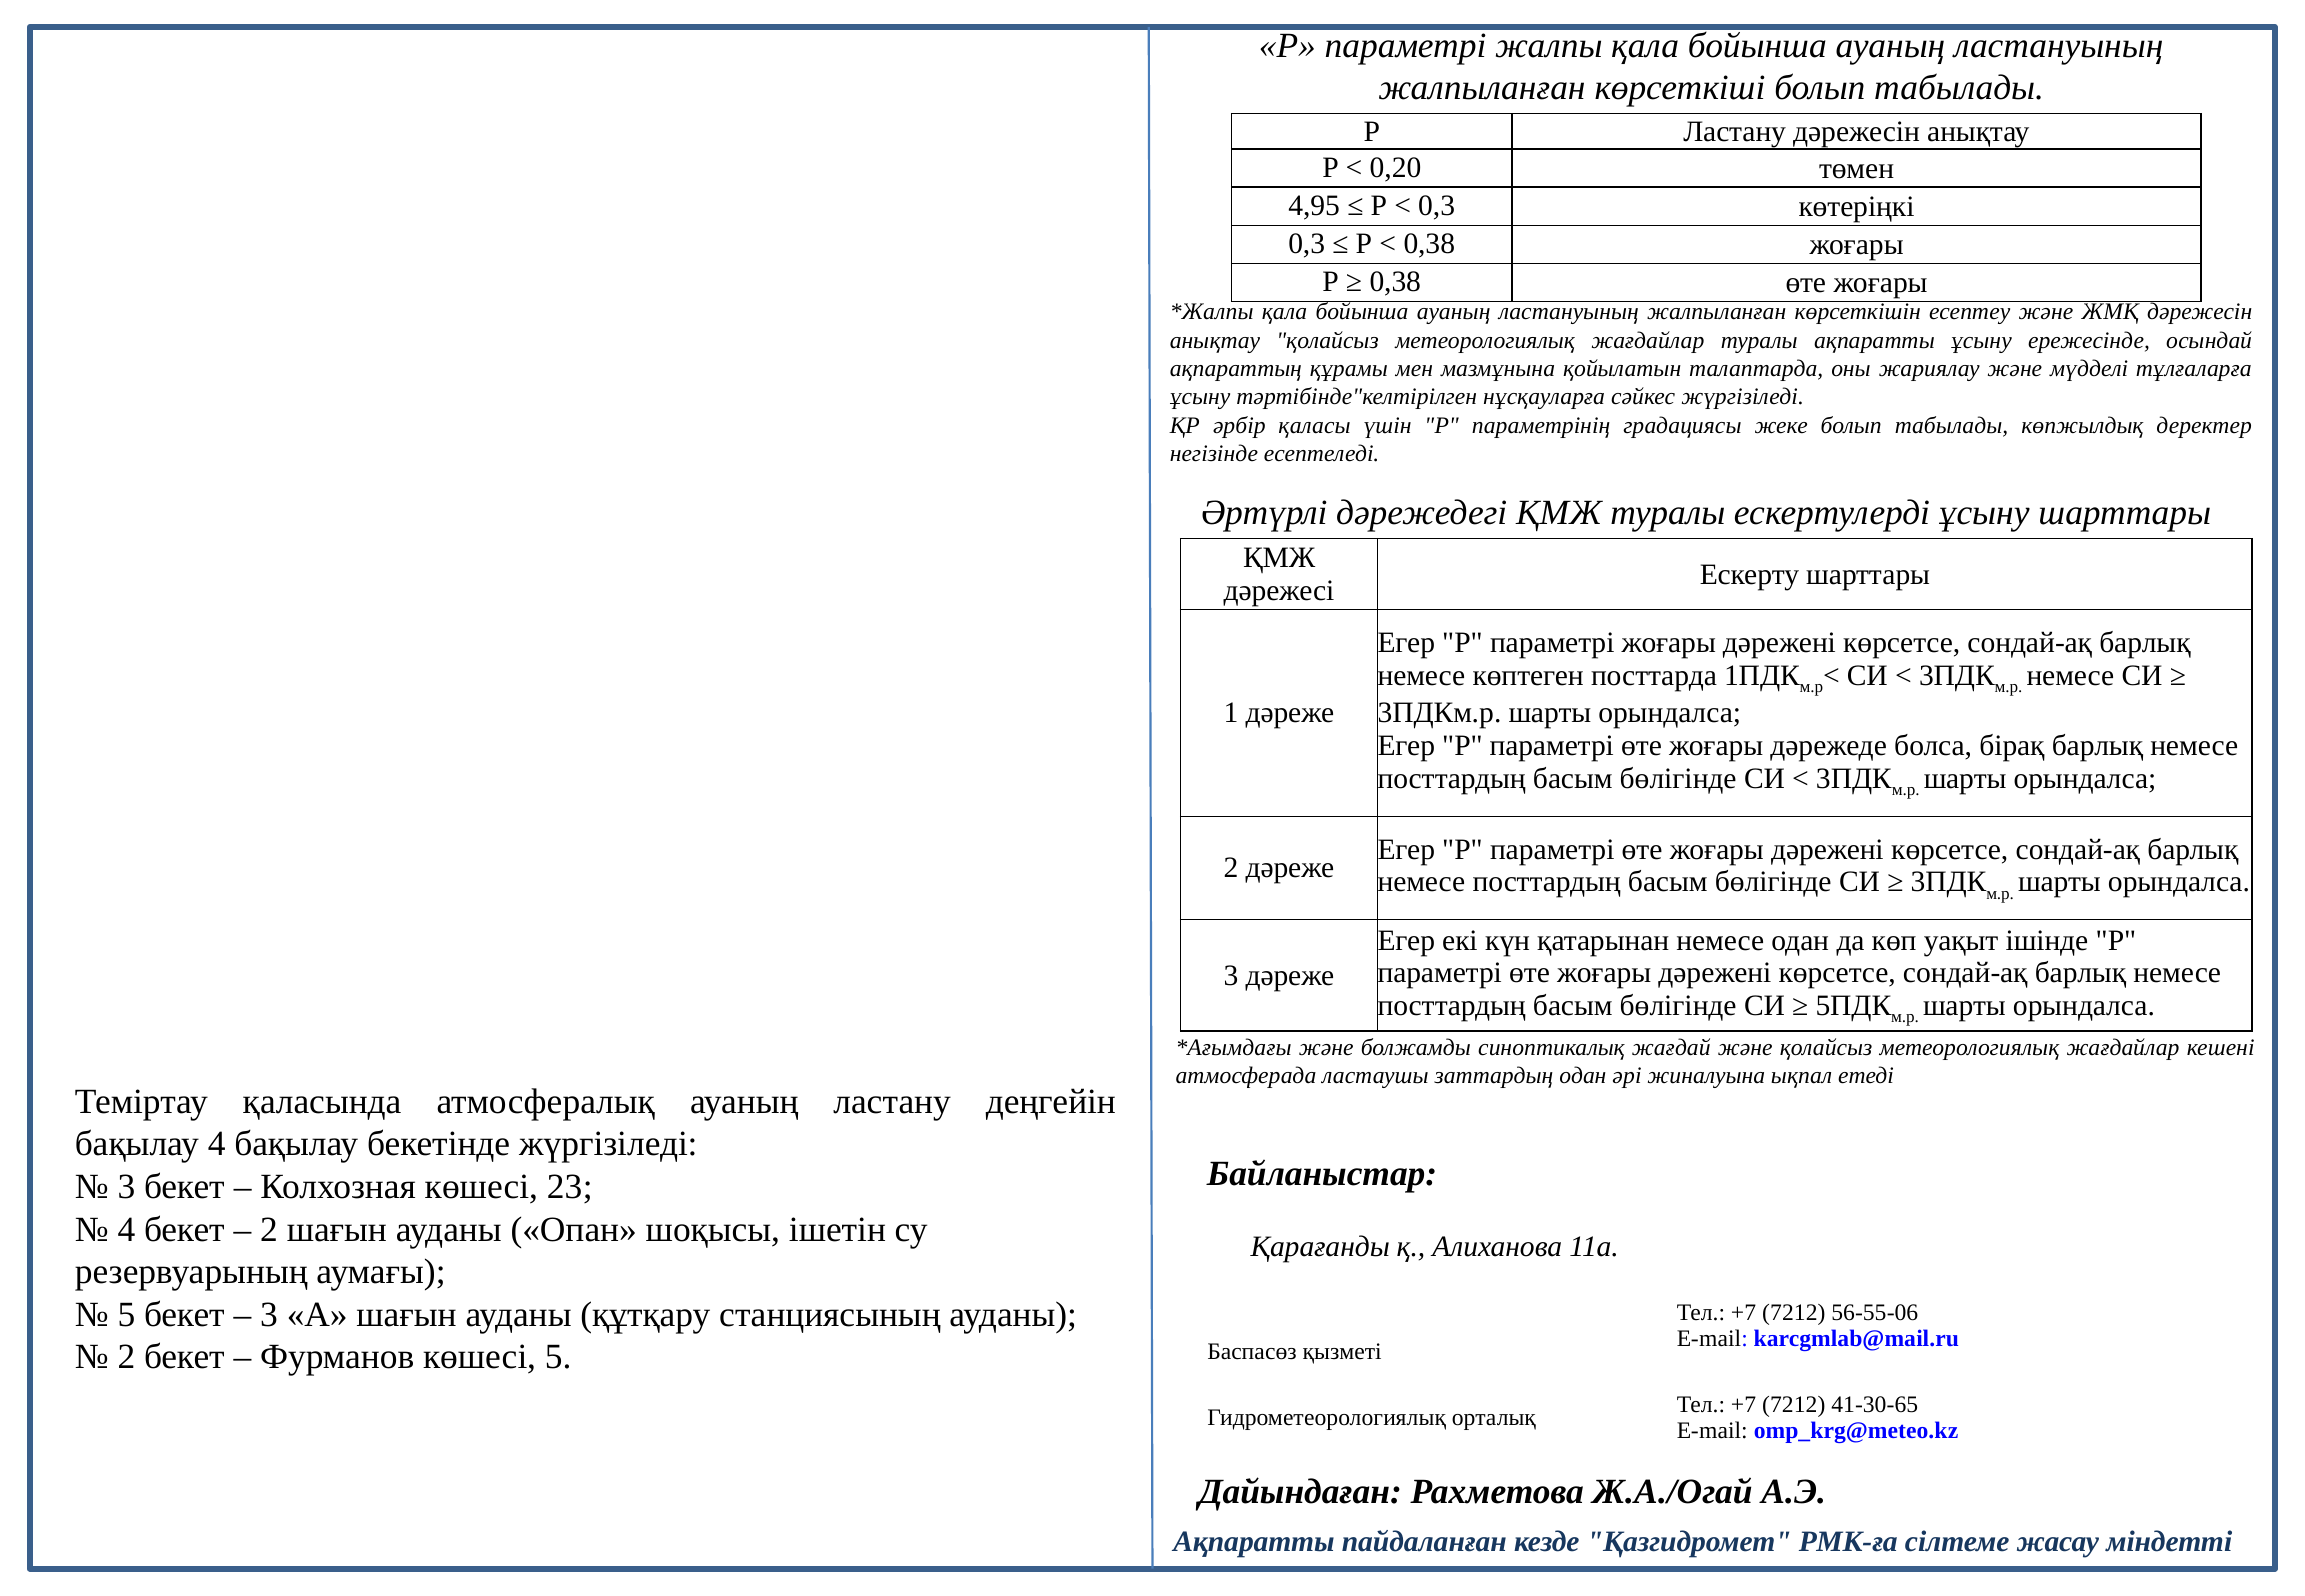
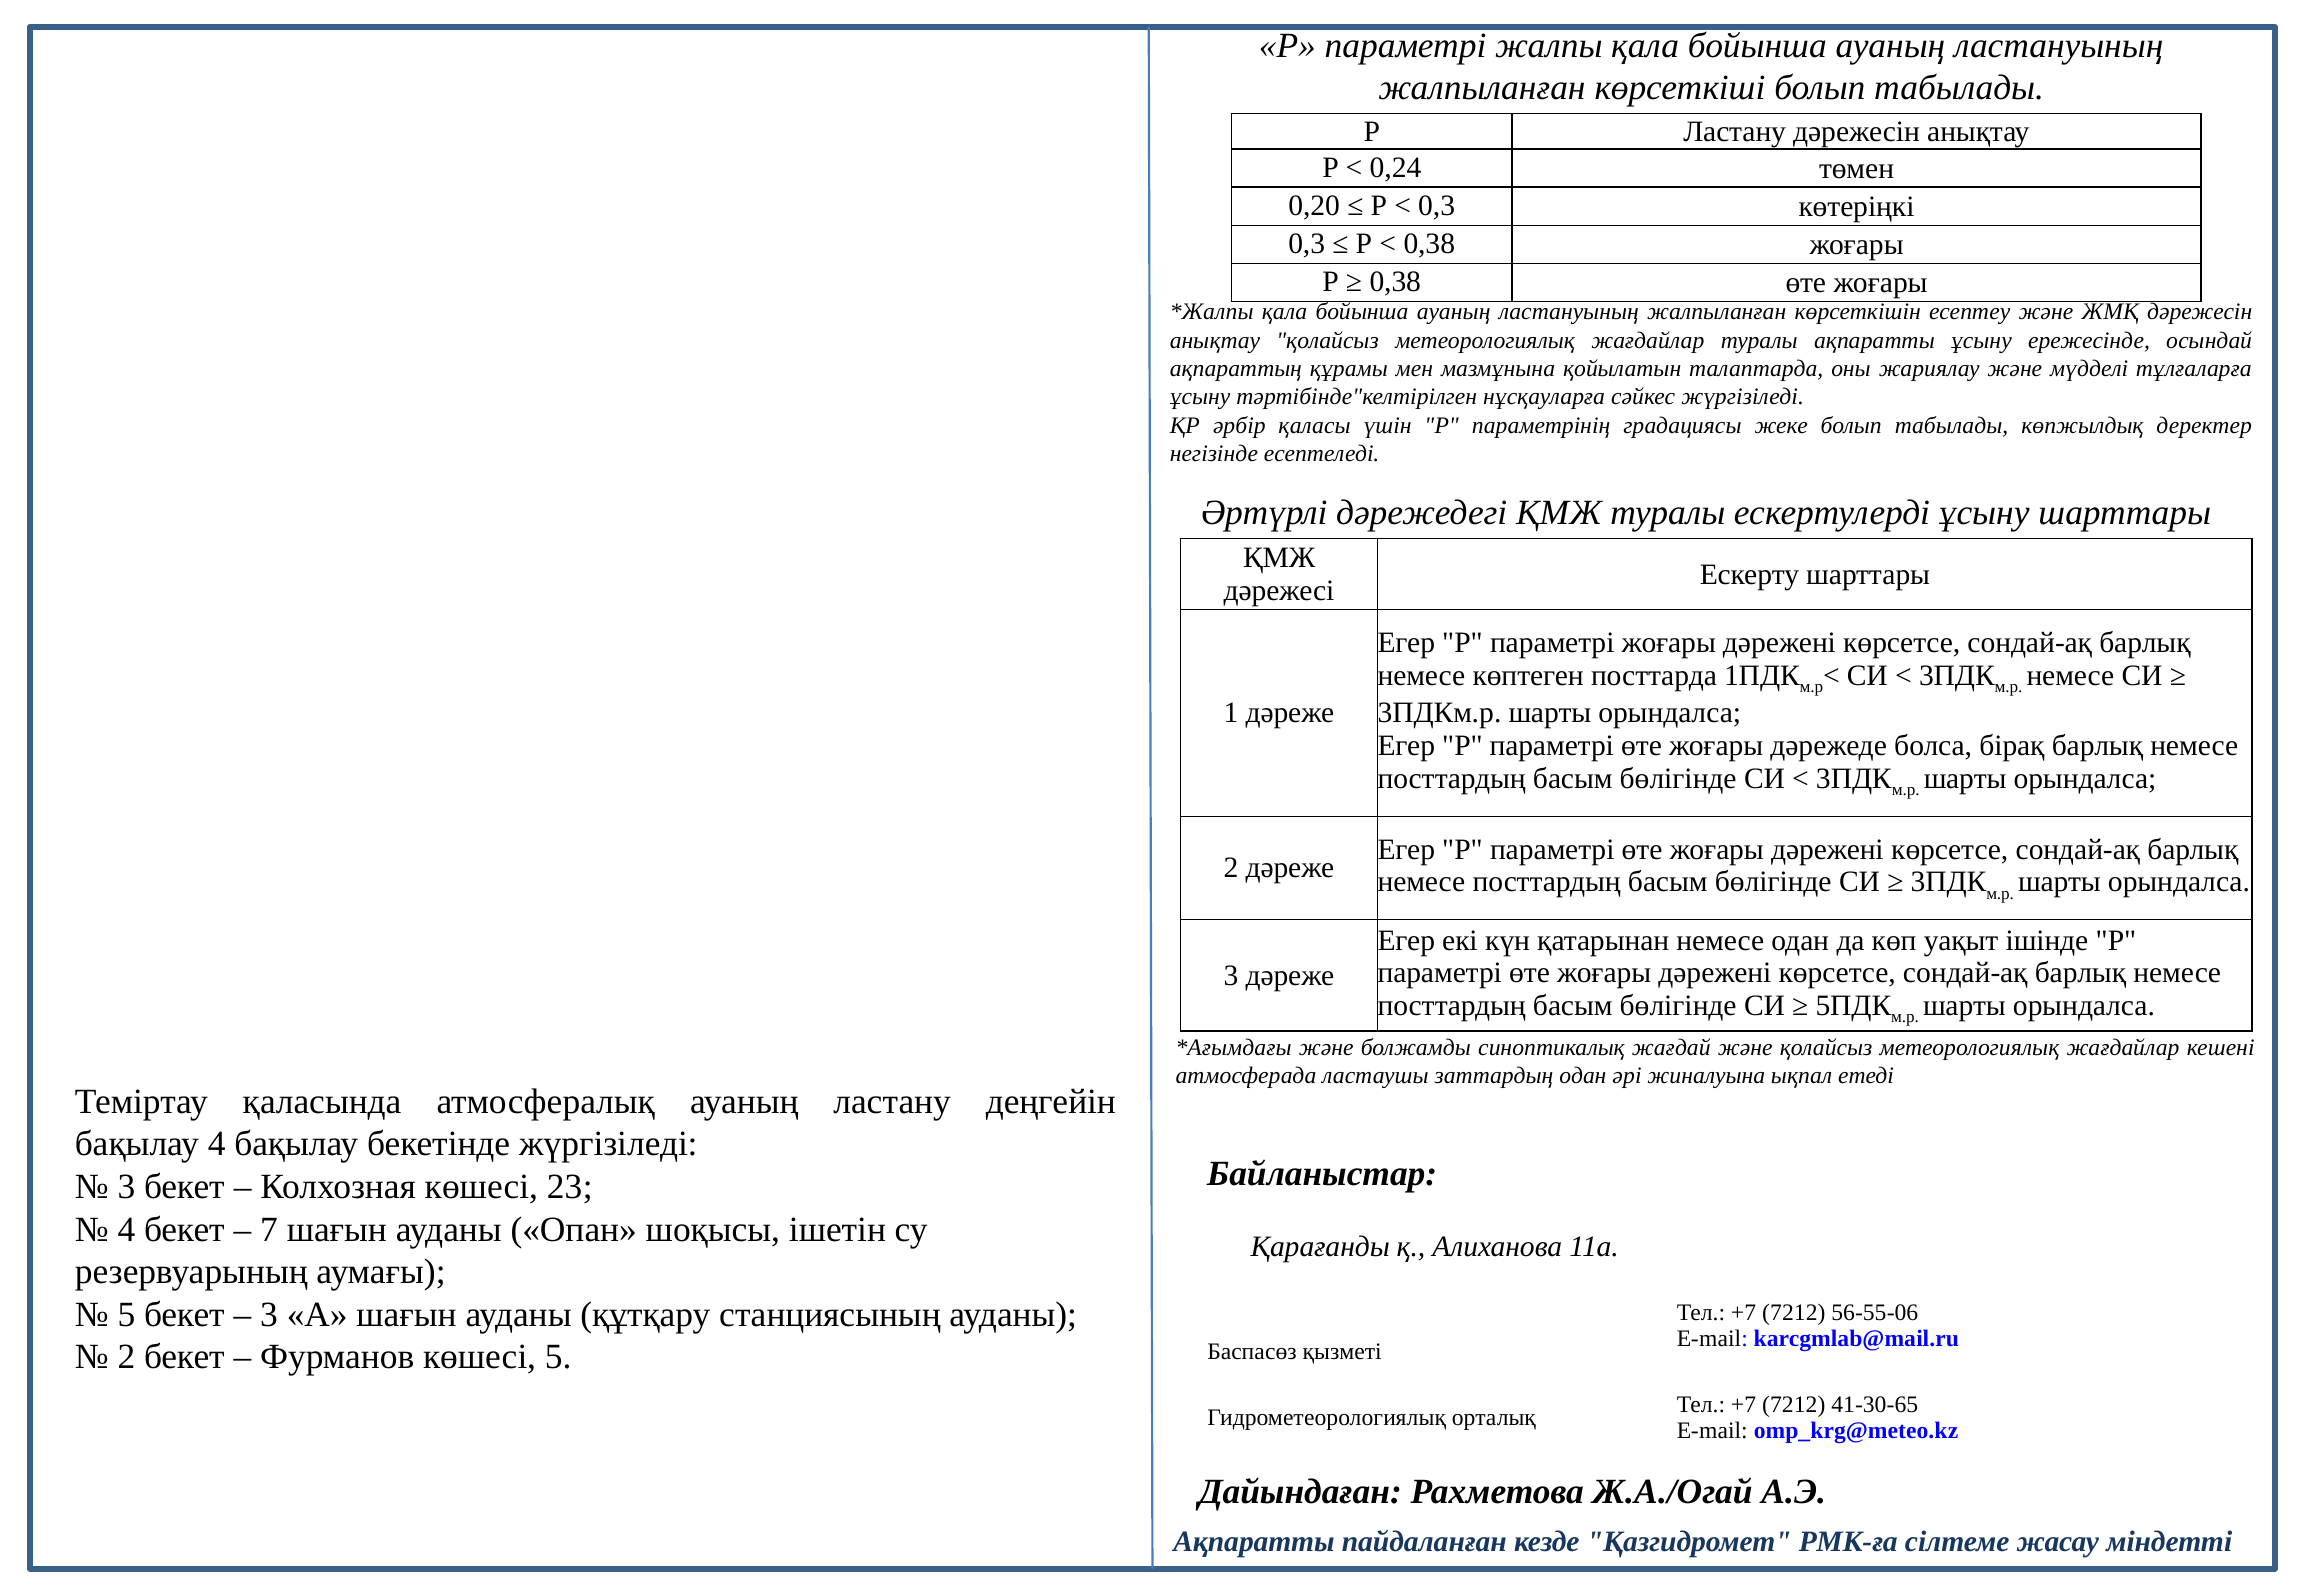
0,20: 0,20 -> 0,24 (1396, 168)
4,95: 4,95 -> 0,20 (1314, 206)
2: 2 -> 7 (269, 1229)
